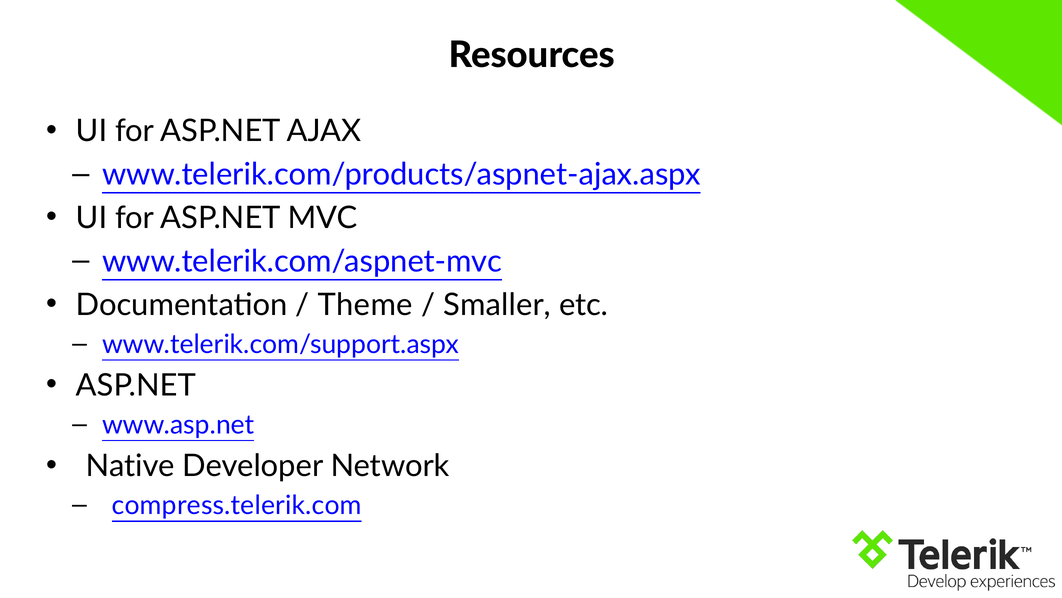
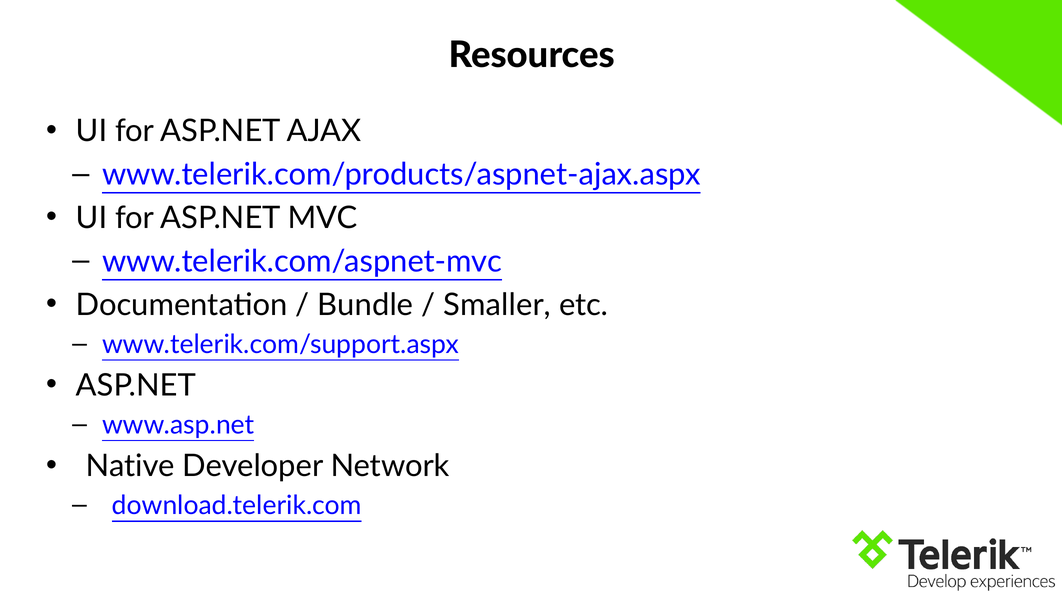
Theme: Theme -> Bundle (365, 304)
compress.telerik.com: compress.telerik.com -> download.telerik.com (237, 505)
